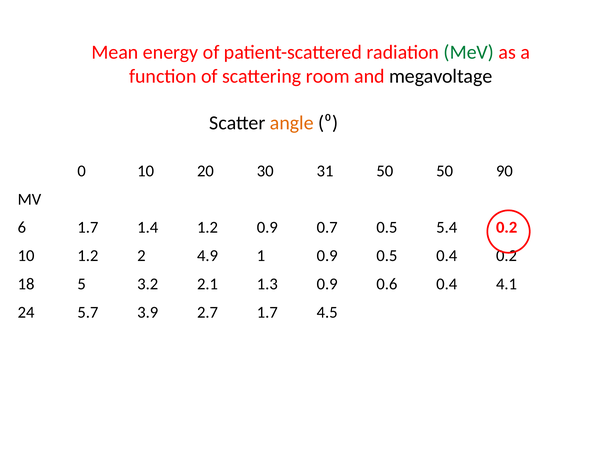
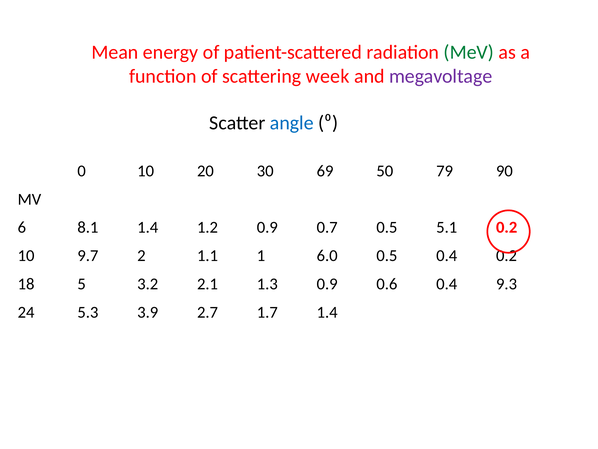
room: room -> week (328, 76)
megavoltage colour: black -> purple (441, 76)
angle colour: orange -> blue (292, 123)
31: 31 -> 69 (325, 171)
50 50: 50 -> 79 (445, 171)
6 1.7: 1.7 -> 8.1 (88, 227)
5.4: 5.4 -> 5.1 (447, 227)
10 1.2: 1.2 -> 9.7 (88, 255)
4.9: 4.9 -> 1.1 (208, 255)
1 0.9: 0.9 -> 6.0 (327, 255)
4.1: 4.1 -> 9.3 (507, 284)
5.7: 5.7 -> 5.3 (88, 312)
1.7 4.5: 4.5 -> 1.4 (327, 312)
